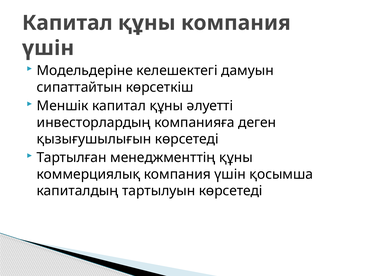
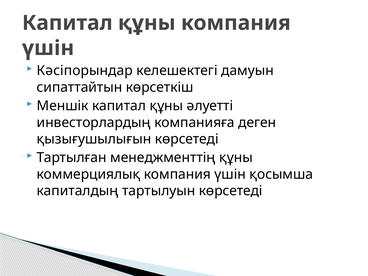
Модельдеріне: Модельдеріне -> Кәсіпорындар (85, 71)
